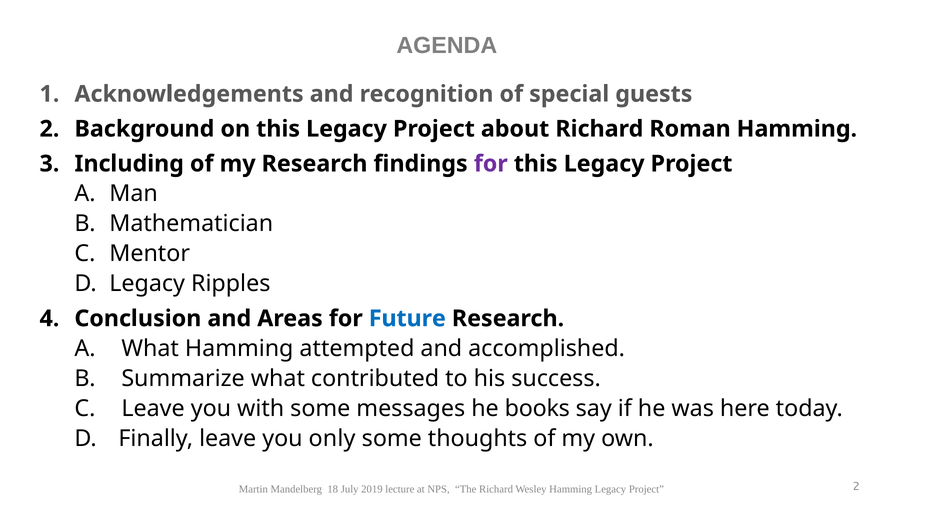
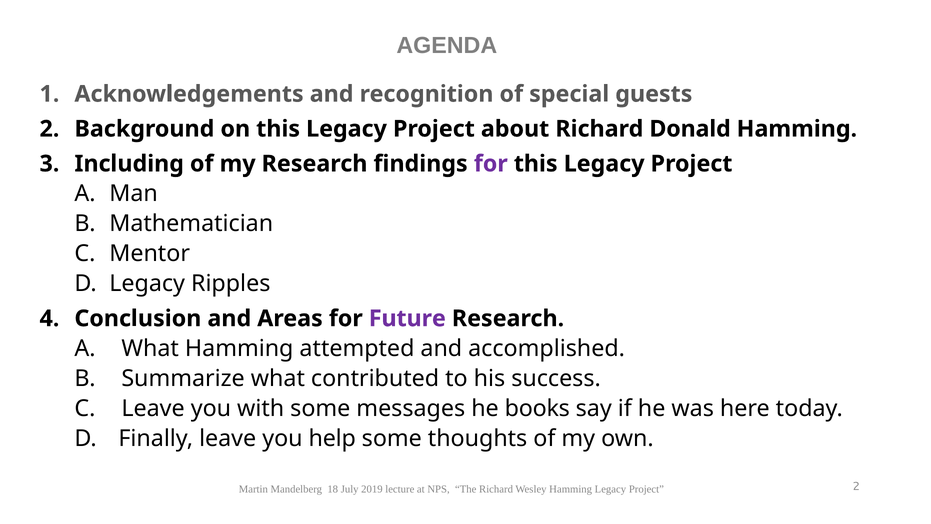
Roman: Roman -> Donald (690, 129)
Future colour: blue -> purple (407, 318)
only: only -> help (332, 438)
